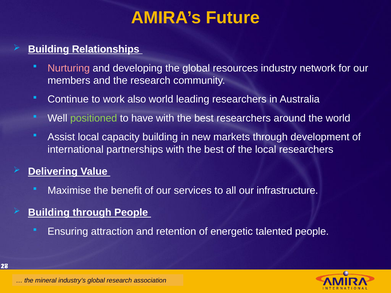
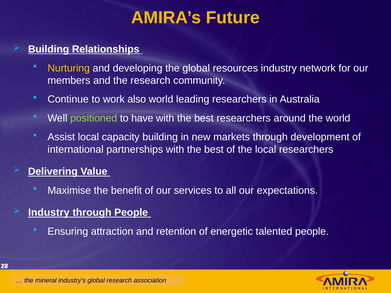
Nurturing colour: pink -> yellow (69, 68)
infrastructure: infrastructure -> expectations (287, 191)
Building: Building -> Industry (49, 213)
